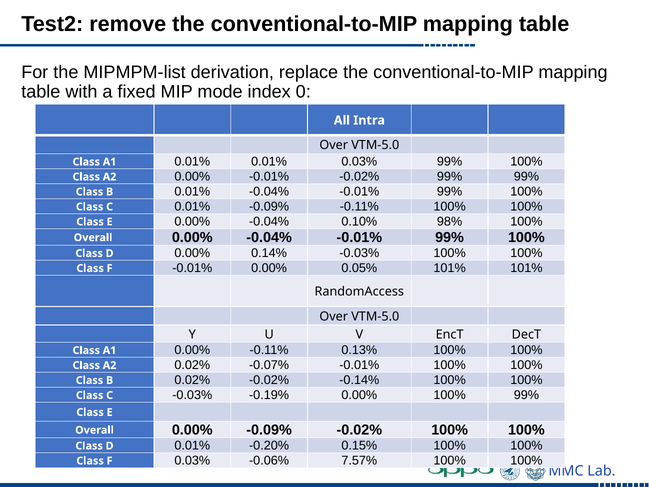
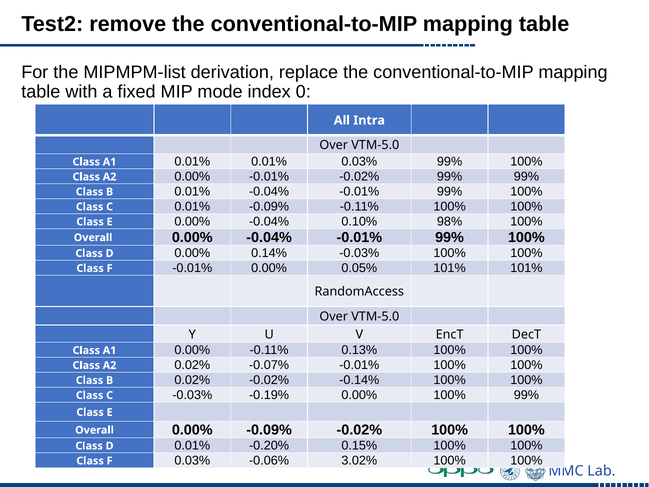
7.57%: 7.57% -> 3.02% (359, 460)
